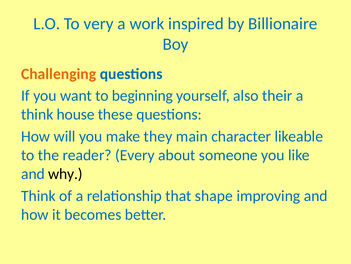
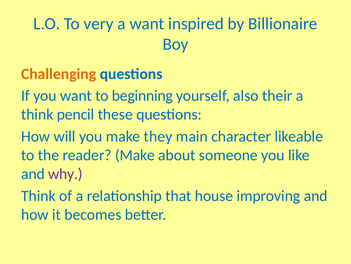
a work: work -> want (147, 24)
house: house -> pencil (76, 114)
reader Every: Every -> Make (135, 155)
why colour: black -> purple (65, 174)
shape: shape -> house (214, 195)
